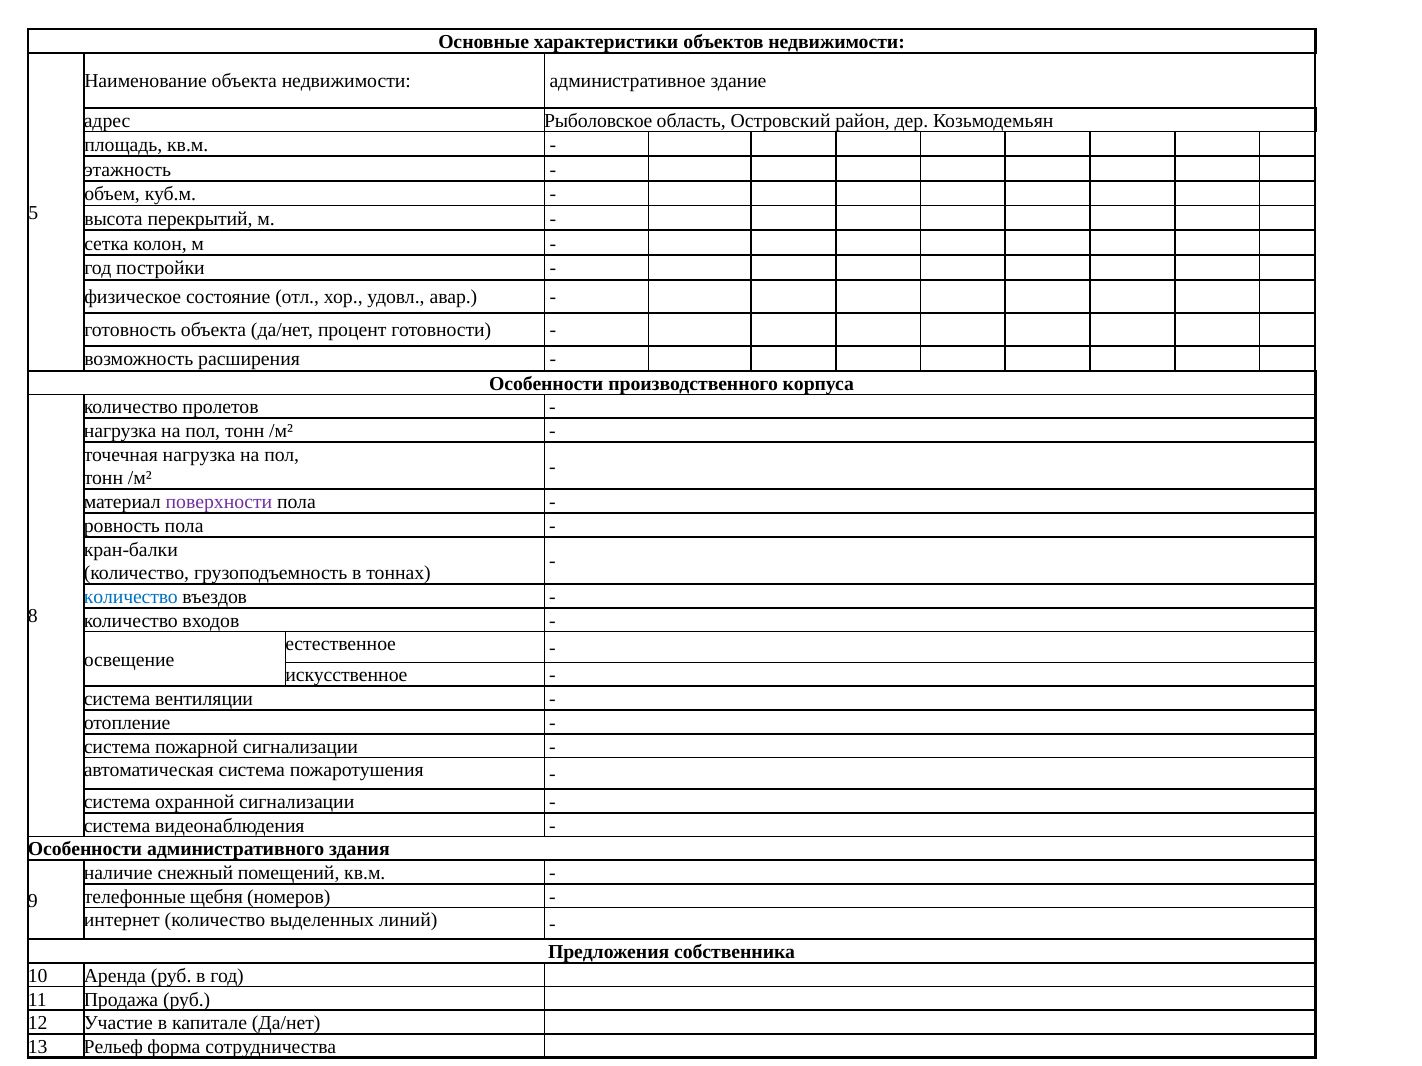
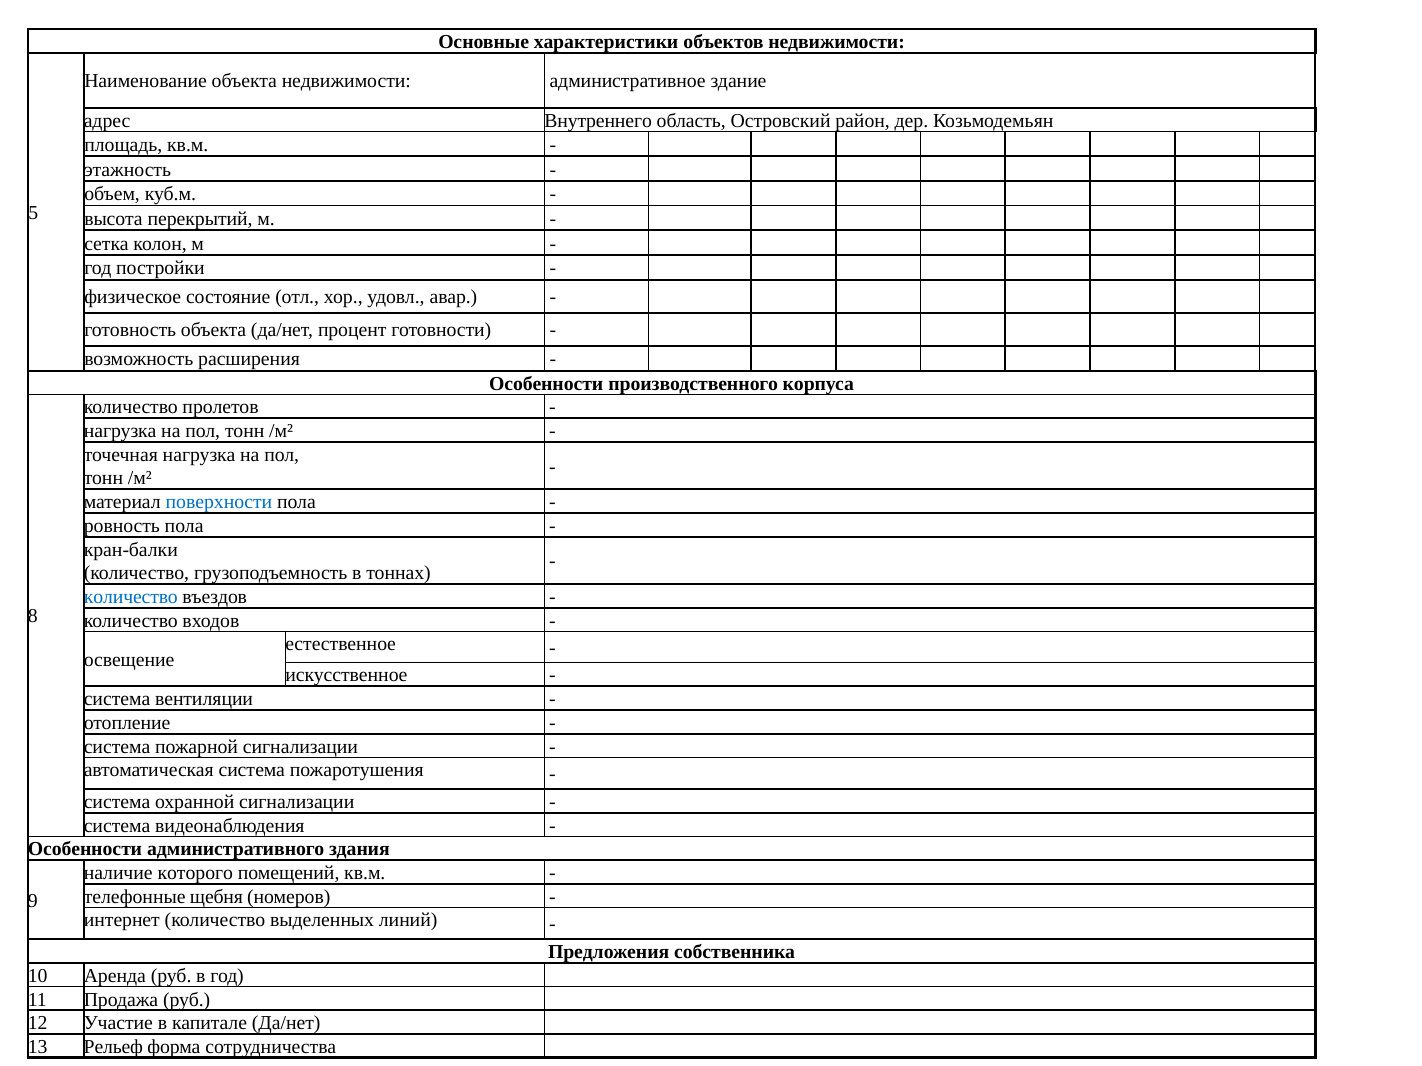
Рыболовское: Рыболовское -> Внутреннего (598, 121)
поверхности colour: purple -> blue (219, 502)
снежный: снежный -> которого (195, 873)
